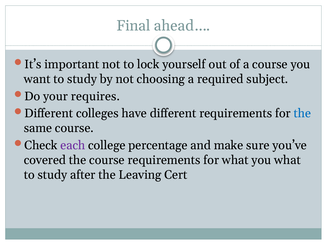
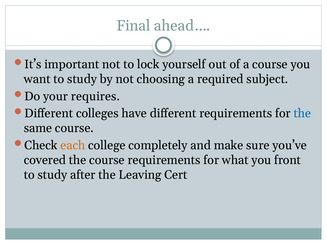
each colour: purple -> orange (73, 145)
percentage: percentage -> completely (158, 145)
you what: what -> front (288, 160)
